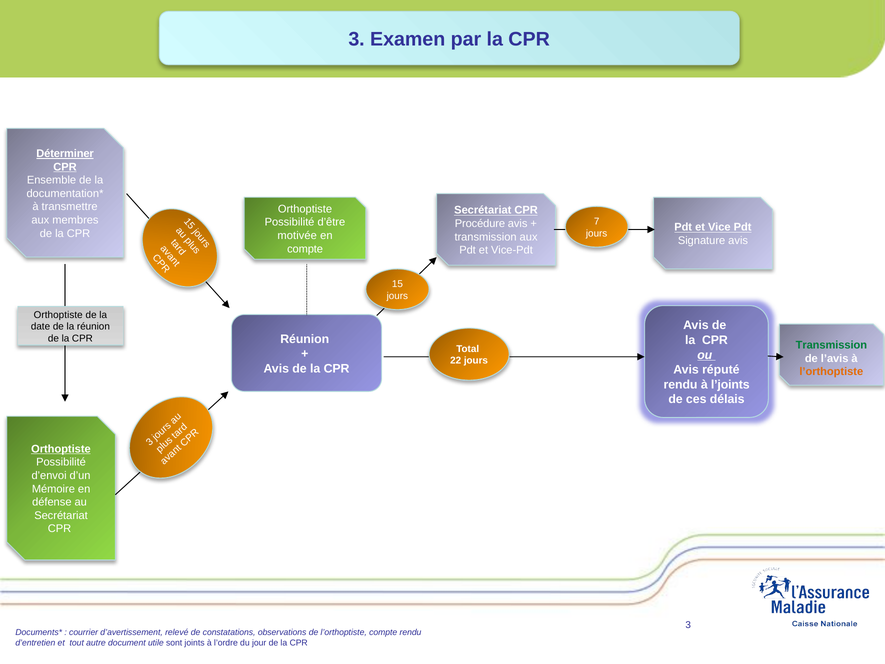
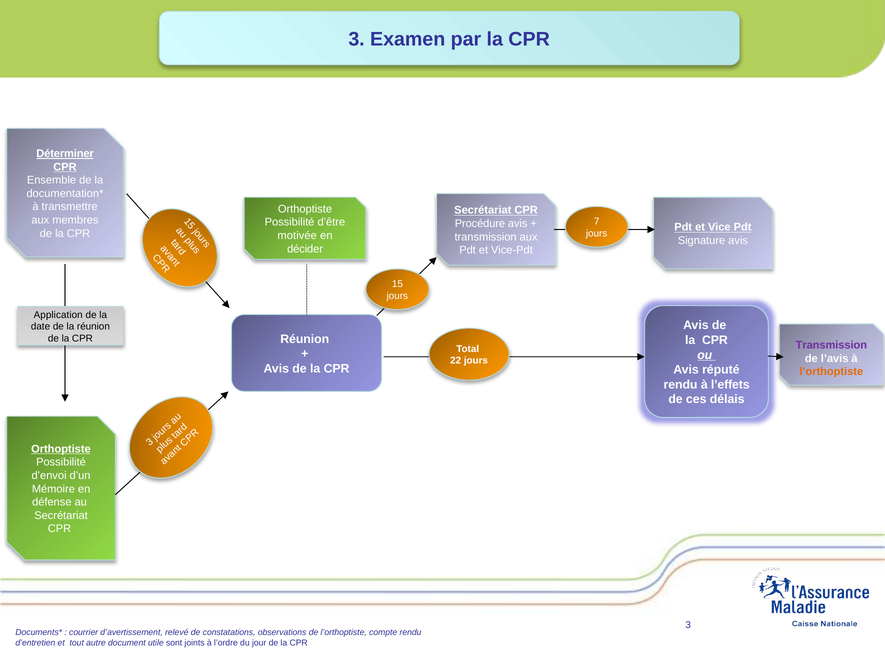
compte: compte -> décider (305, 249)
Orthoptiste: Orthoptiste -> Application (58, 315)
Transmission colour: green -> purple (831, 345)
l’joints: l’joints -> l’effets (730, 384)
